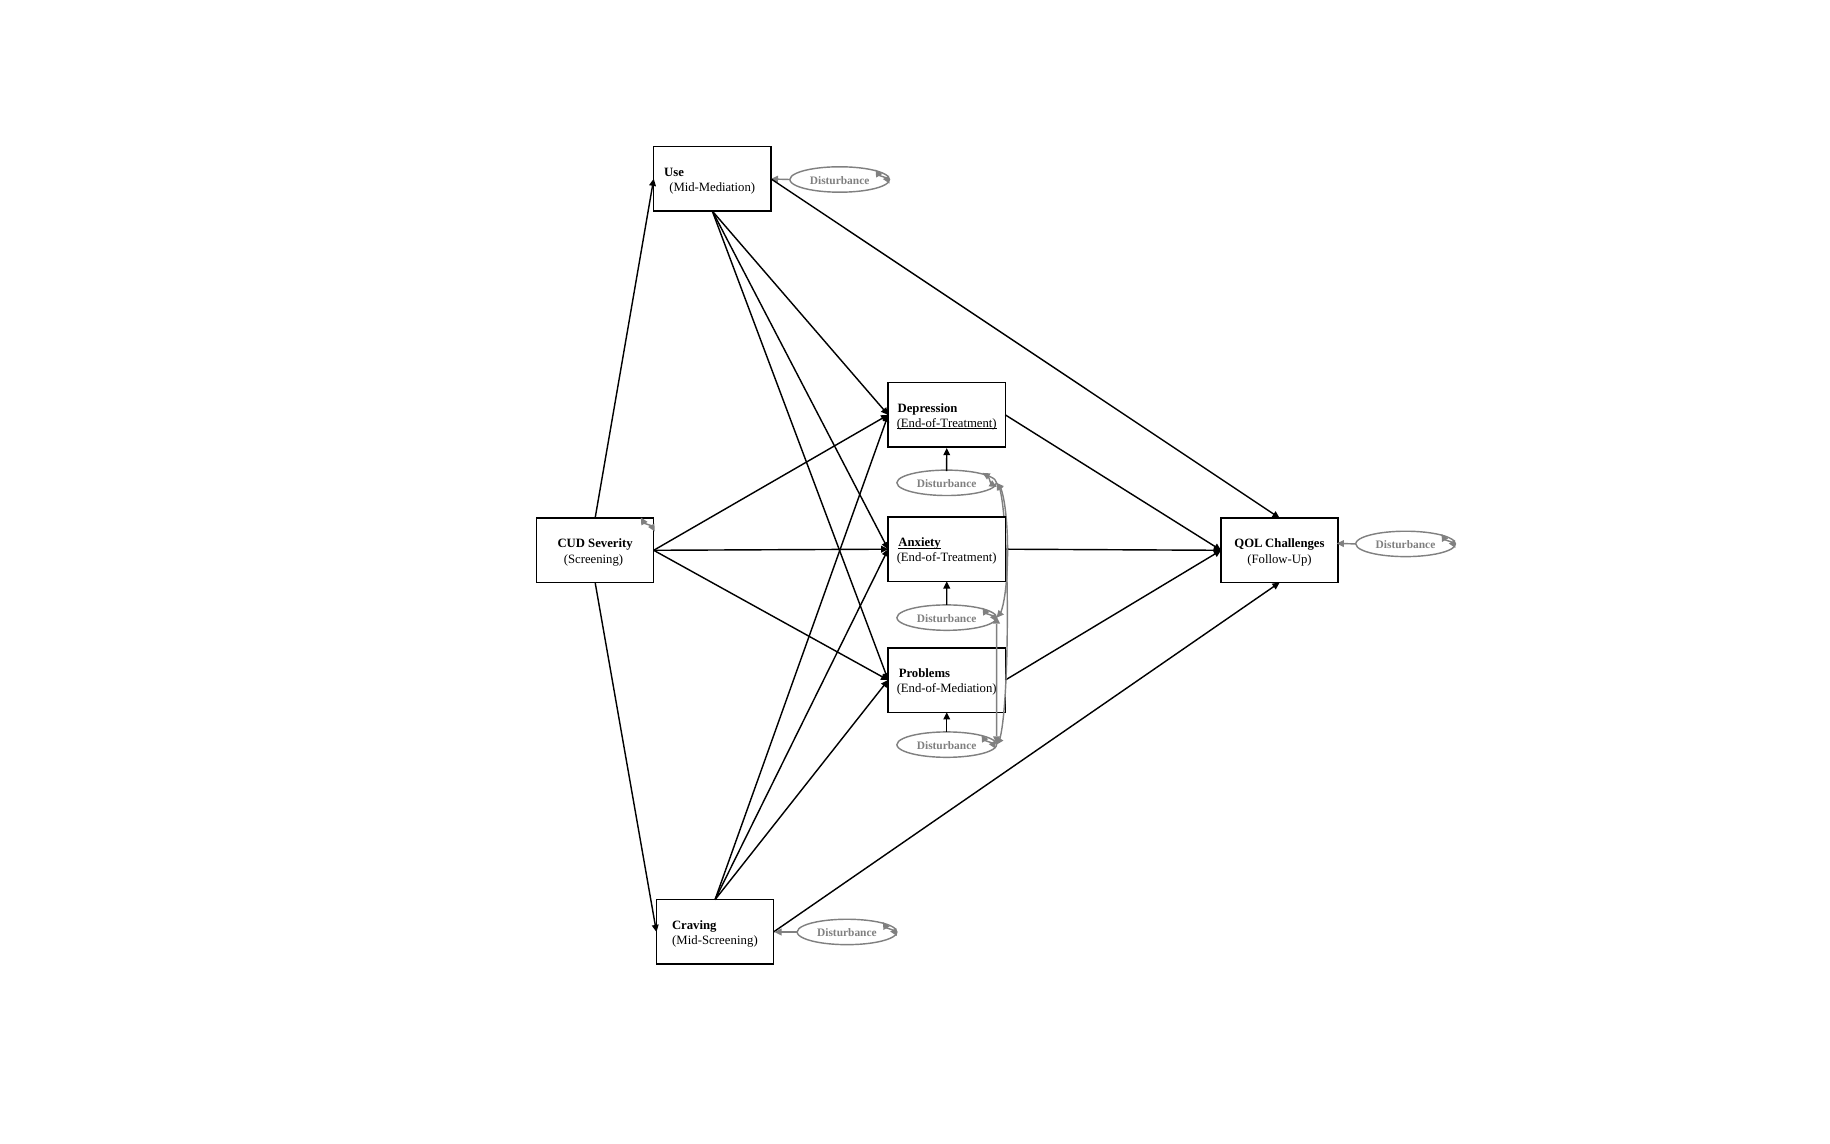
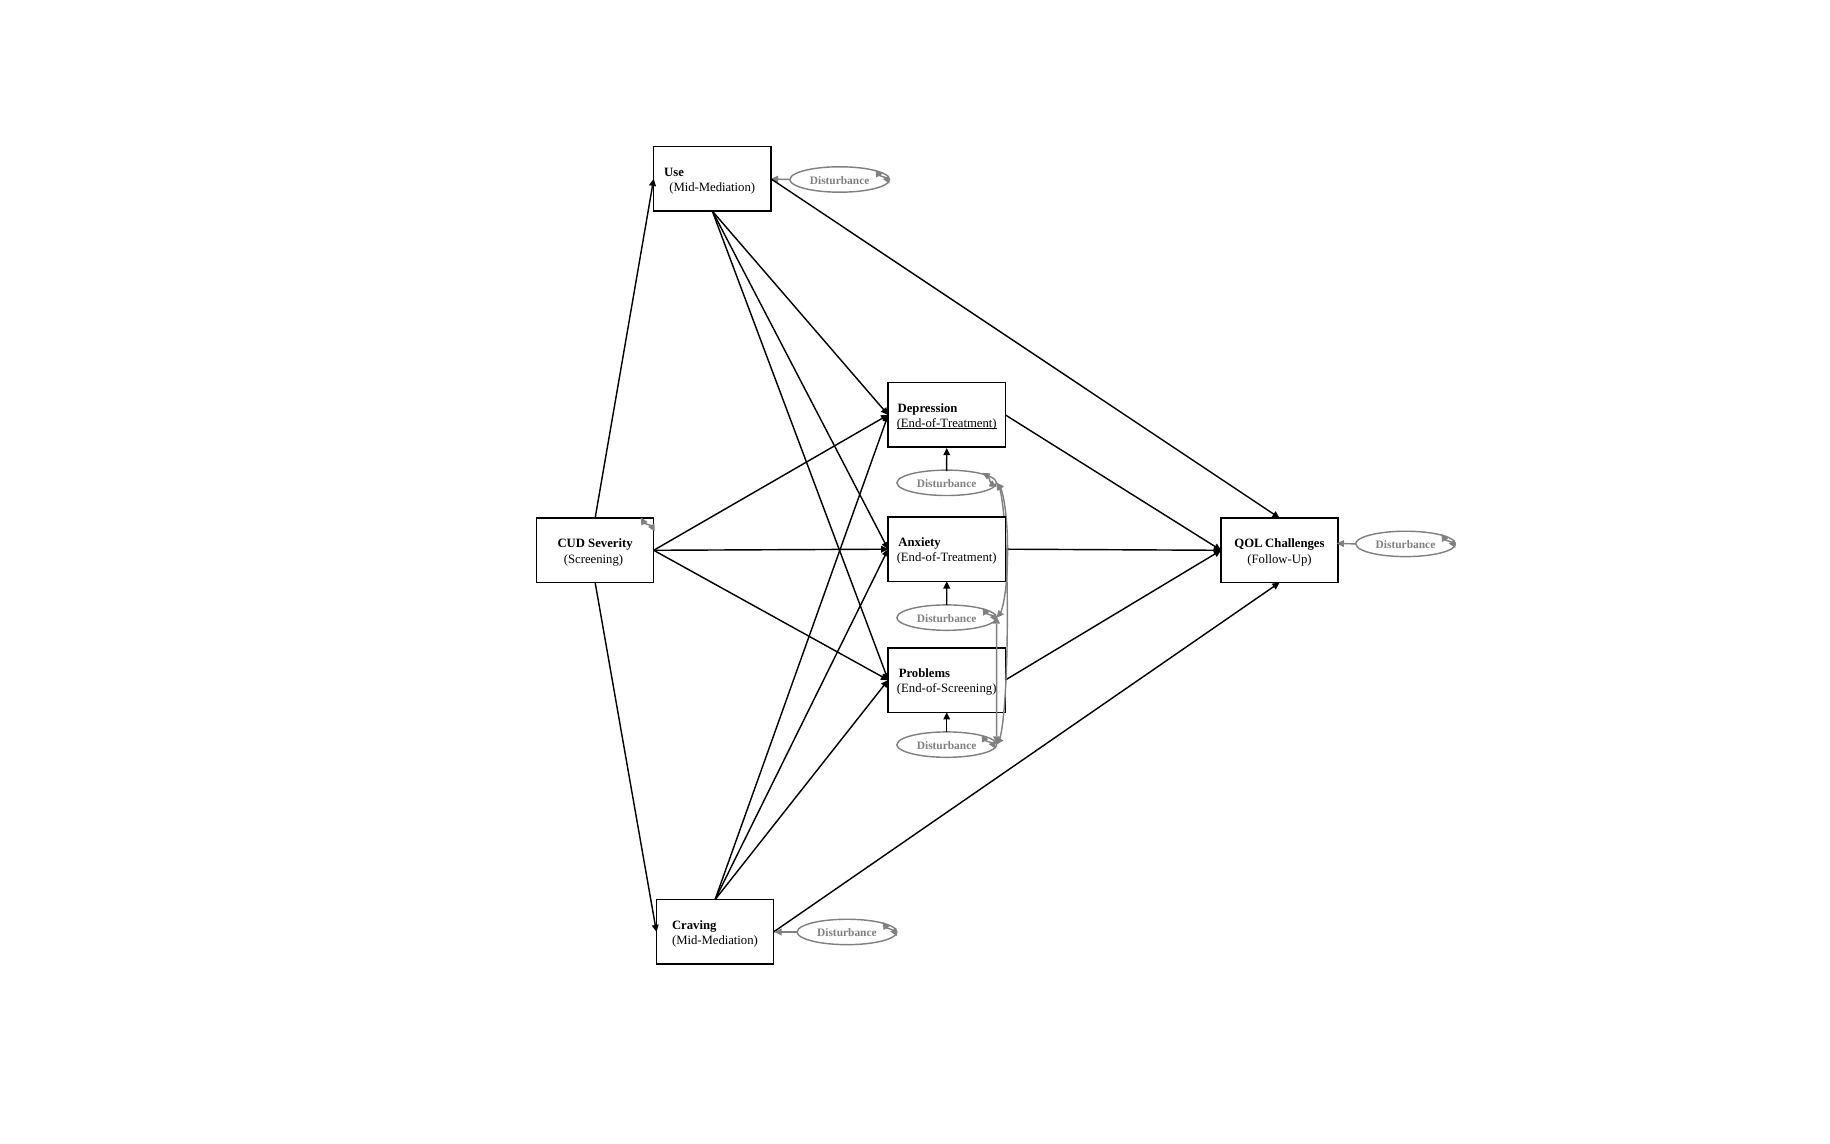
Anxiety underline: present -> none (920, 542)
End-of-Mediation: End-of-Mediation -> End-of-Screening (947, 688)
Mid-Screening: Mid-Screening -> Mid-Mediation (715, 940)
